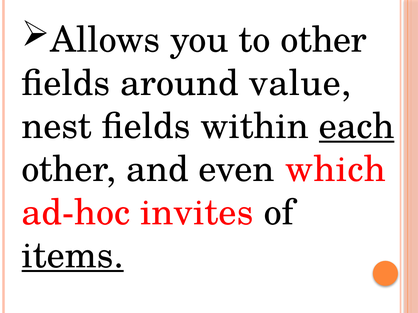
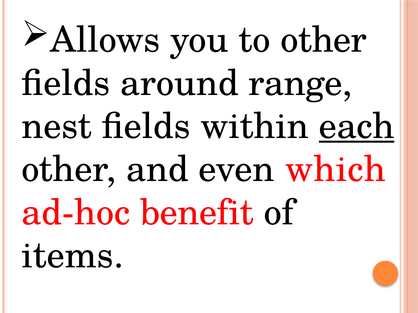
value: value -> range (300, 83)
invites: invites -> benefit (197, 213)
items underline: present -> none (73, 256)
